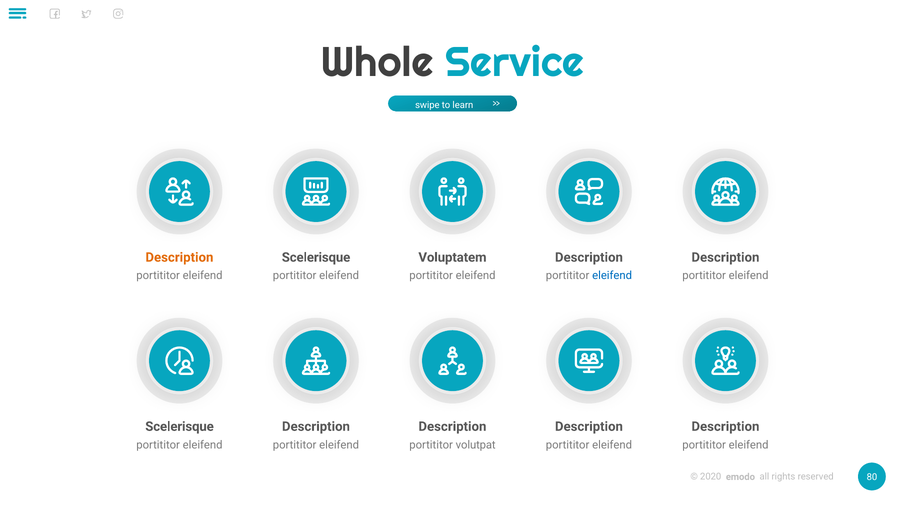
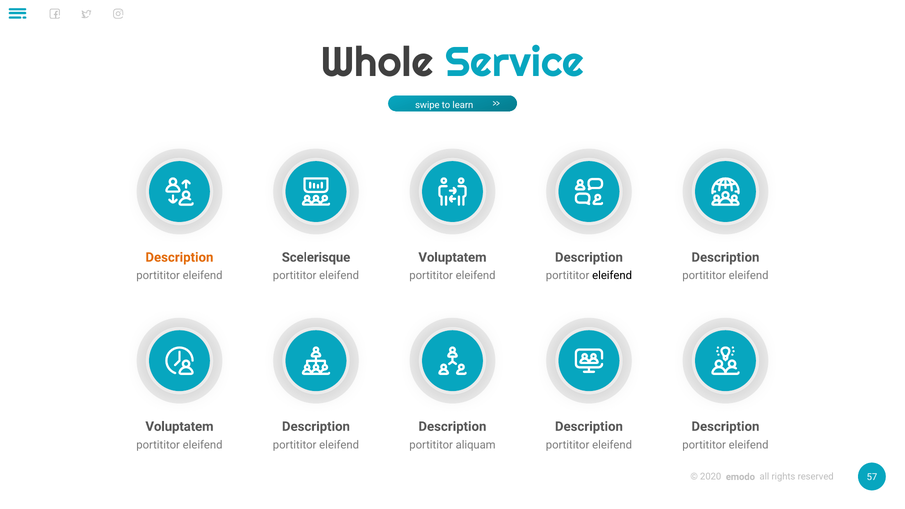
eleifend colour: blue -> black (612, 276)
Scelerisque: Scelerisque -> Voluptatem (179, 426)
volutpat: volutpat -> aliquam (476, 445)
80: 80 -> 57 (872, 477)
